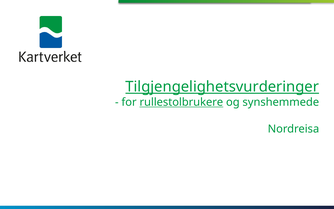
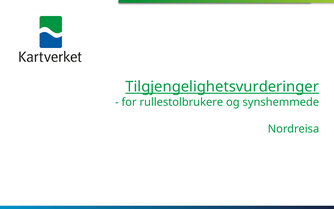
rullestolbrukere underline: present -> none (181, 102)
